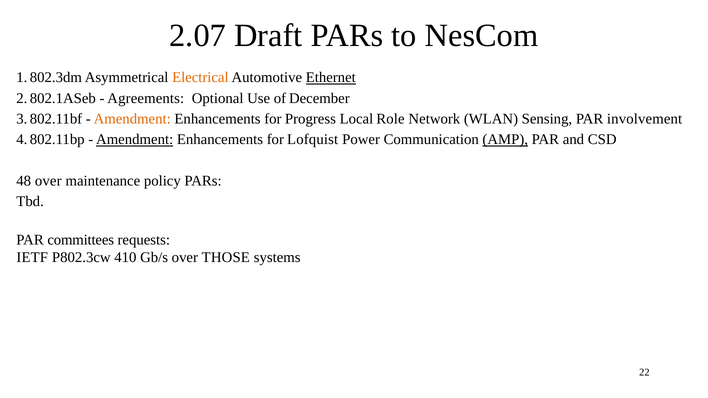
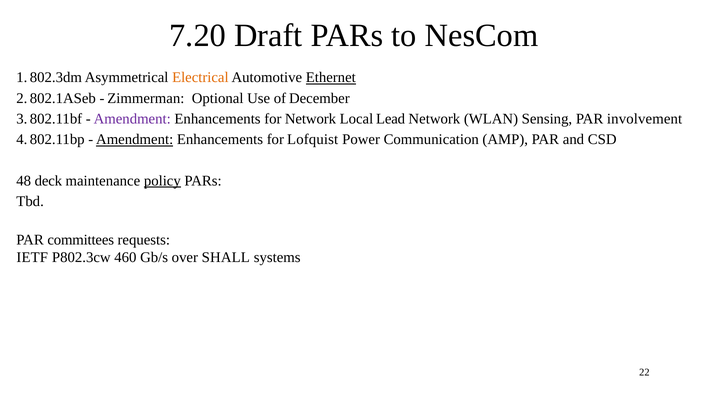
2.07: 2.07 -> 7.20 (198, 35)
Agreements: Agreements -> Zimmerman (146, 98)
Amendment colour: orange -> purple (132, 119)
for Progress: Progress -> Network (310, 119)
Role: Role -> Lead (391, 119)
AMP underline: present -> none (505, 140)
48 over: over -> deck (48, 181)
policy underline: none -> present (162, 181)
410: 410 -> 460 (125, 258)
THOSE: THOSE -> SHALL (226, 258)
